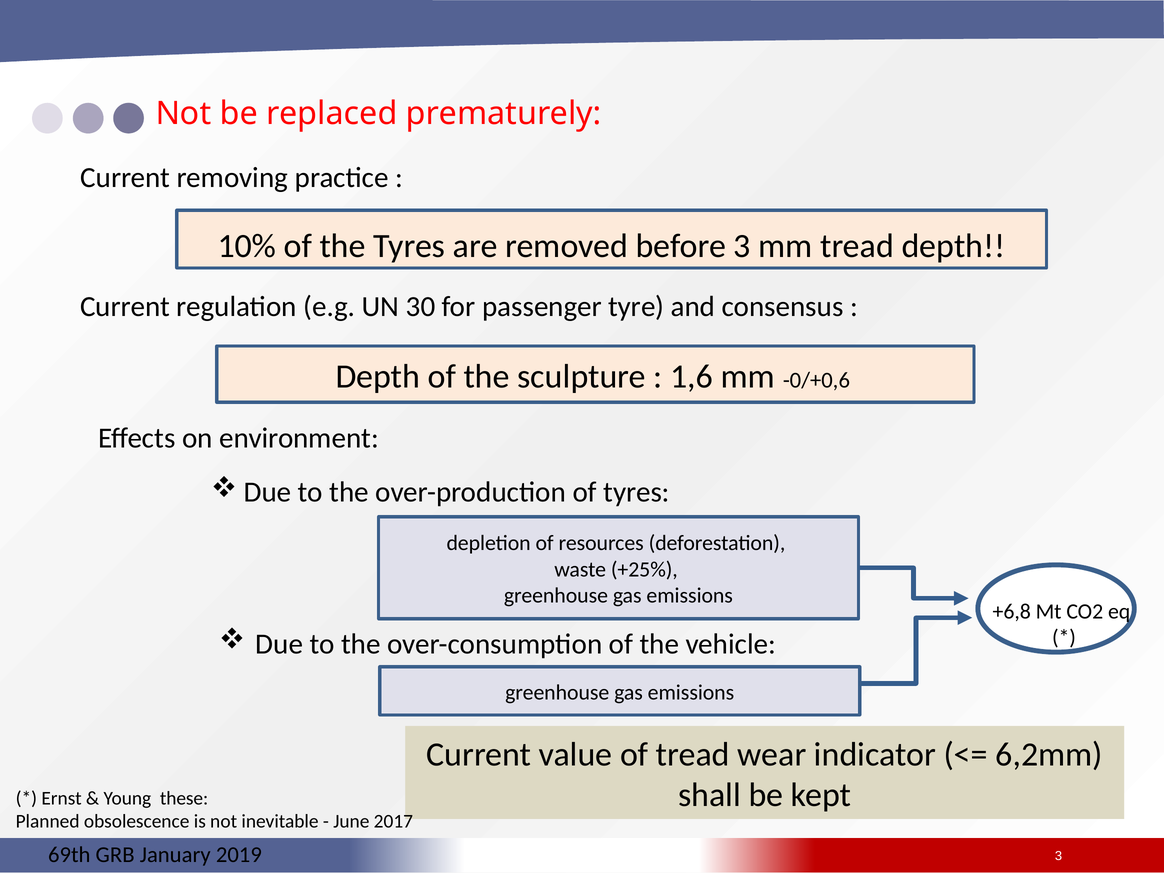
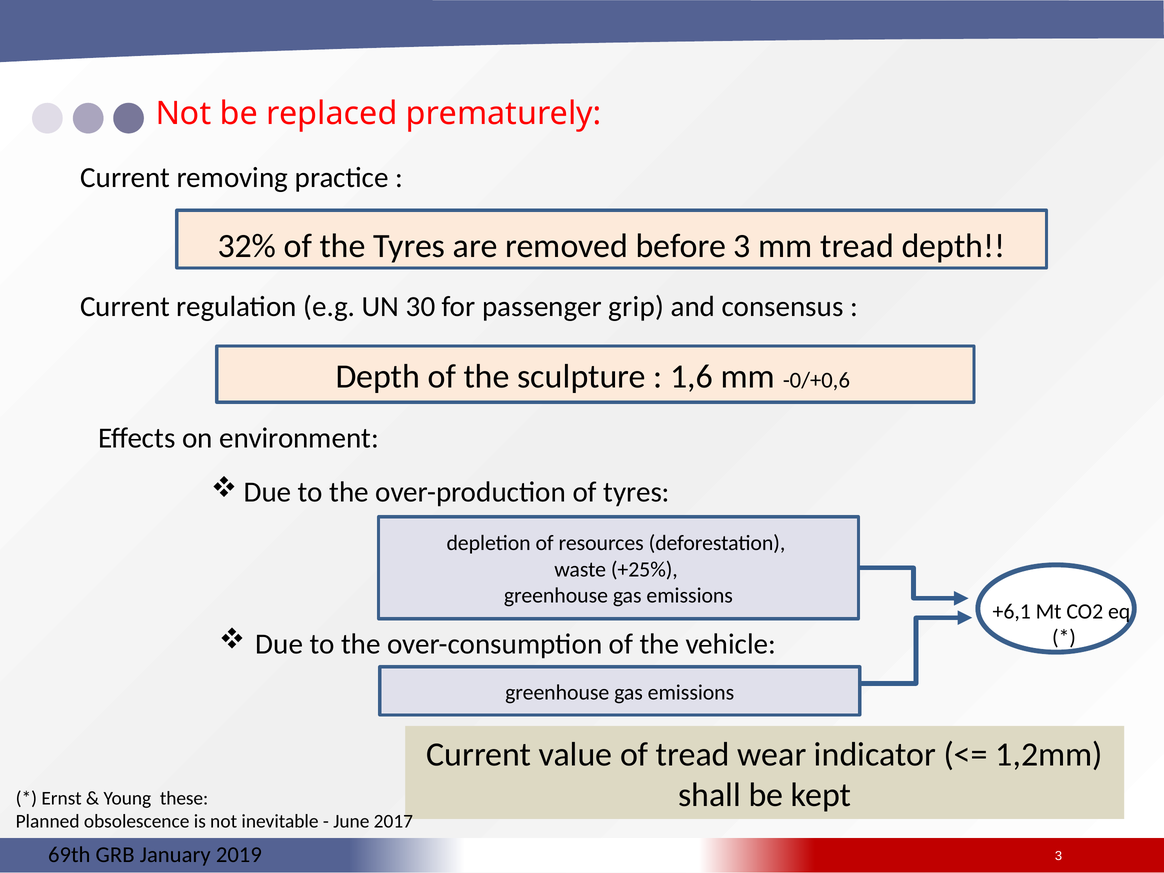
10%: 10% -> 32% (247, 246)
tyre: tyre -> grip (636, 307)
+6,8: +6,8 -> +6,1 (1012, 611)
6,2mm: 6,2mm -> 1,2mm (1049, 754)
